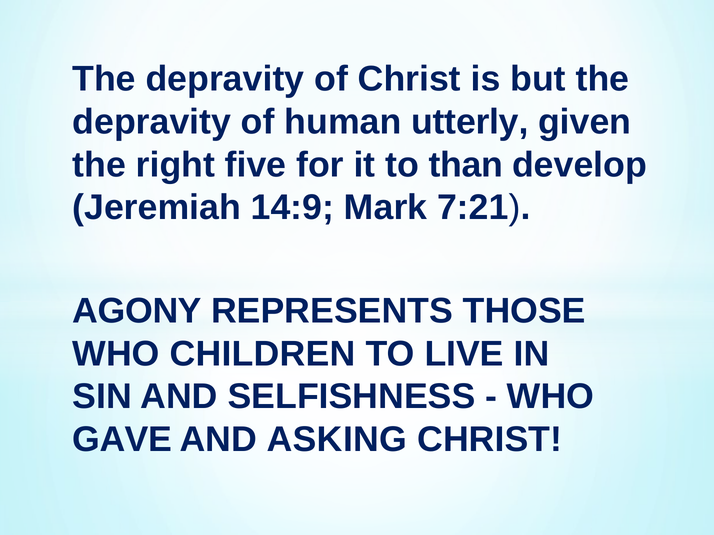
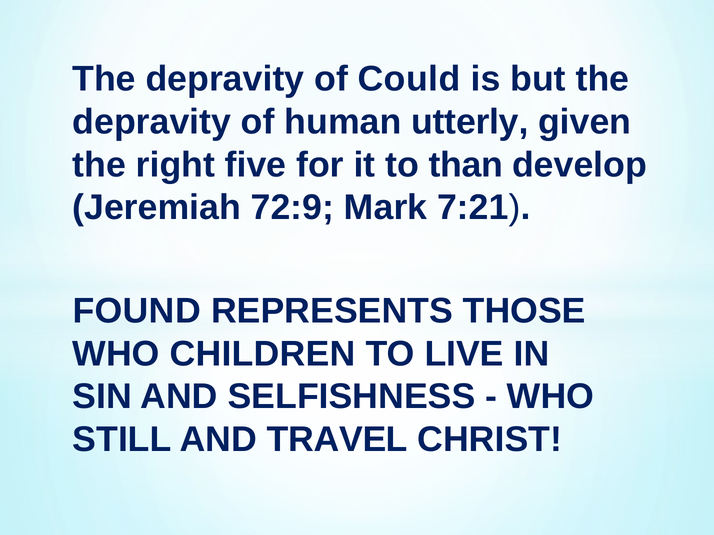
of Christ: Christ -> Could (409, 79)
14:9: 14:9 -> 72:9 (292, 208)
AGONY: AGONY -> FOUND (137, 311)
GAVE: GAVE -> STILL (122, 440)
ASKING: ASKING -> TRAVEL (337, 440)
